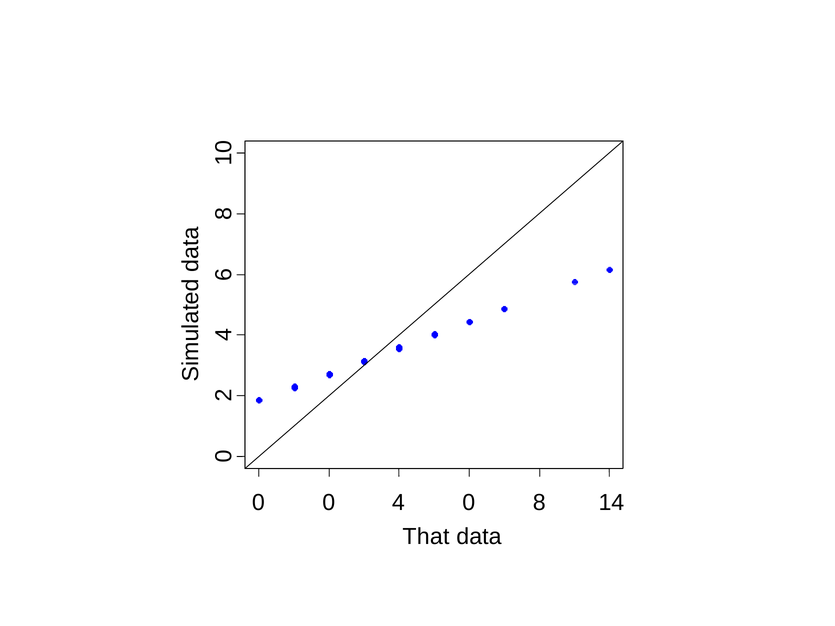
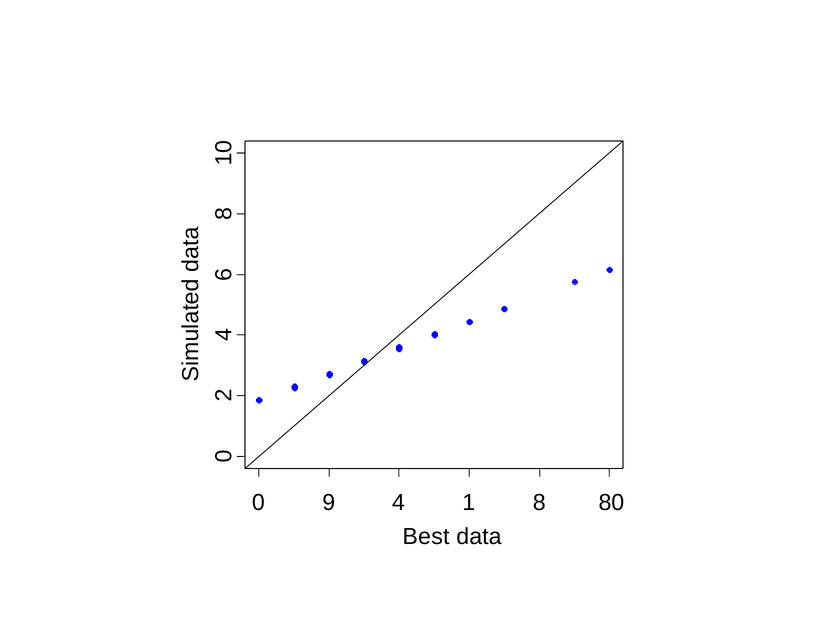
0 0: 0 -> 9 (329, 503)
4 0: 0 -> 1 (469, 503)
14: 14 -> 80 (611, 503)
That: That -> Best (426, 537)
